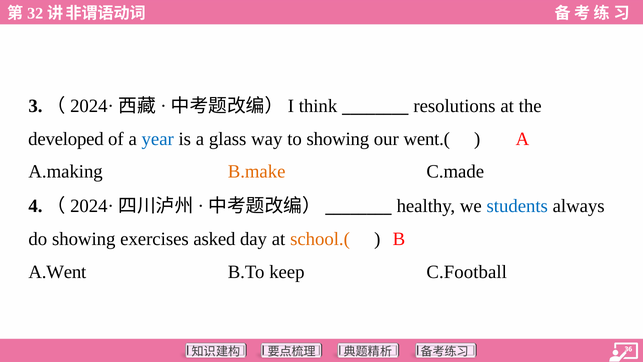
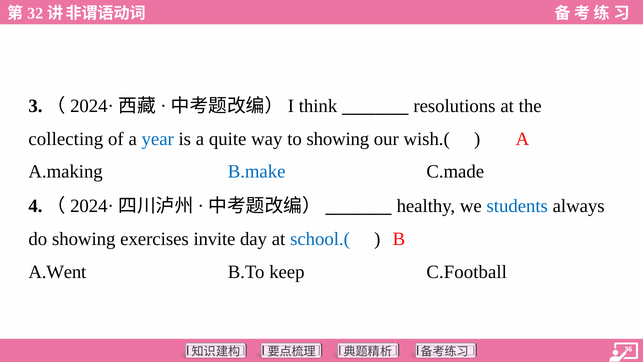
developed: developed -> collecting (66, 139)
glass: glass -> quite (228, 139)
went.(: went.( -> wish.( (427, 139)
B.make colour: orange -> blue (257, 171)
asked: asked -> invite (214, 239)
school.( colour: orange -> blue (320, 239)
